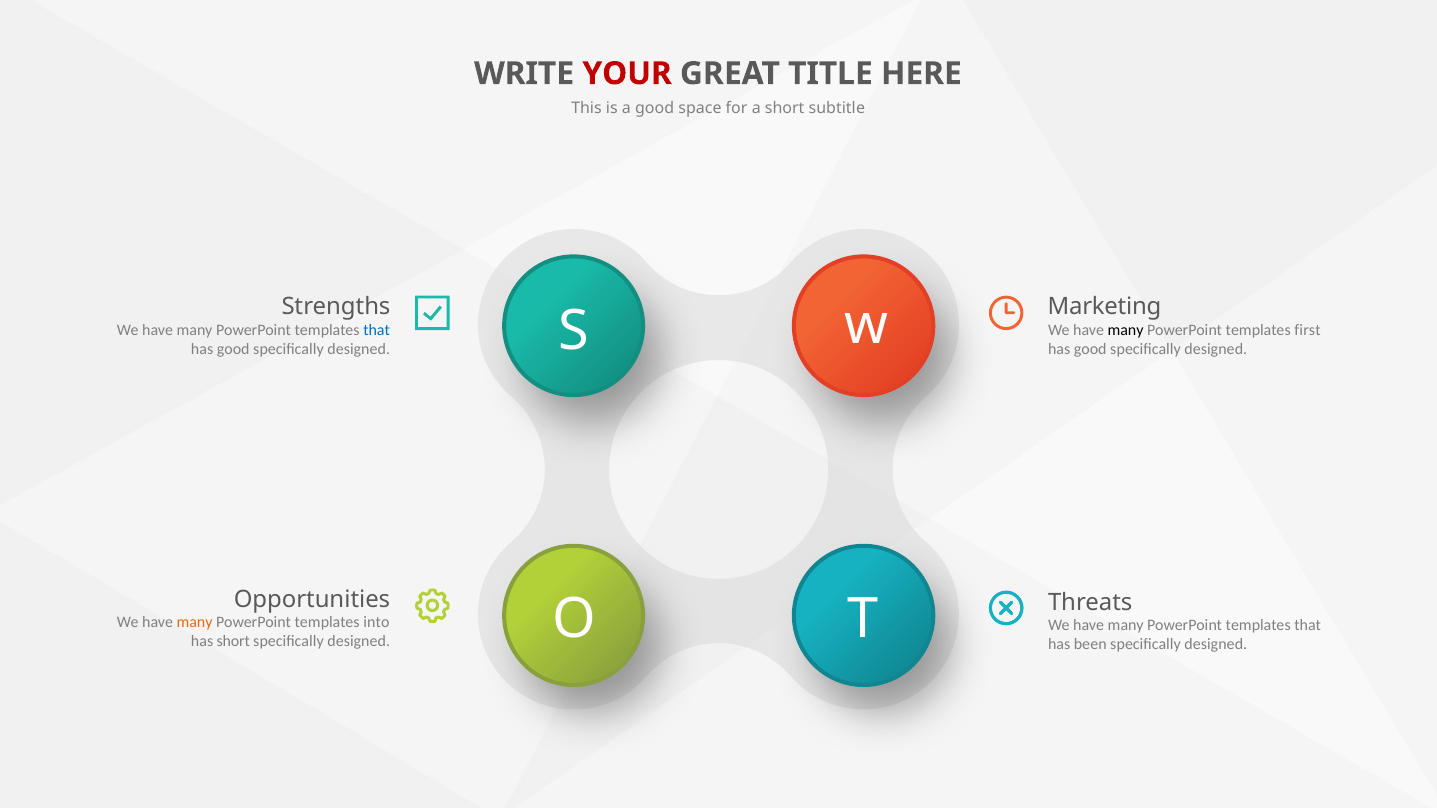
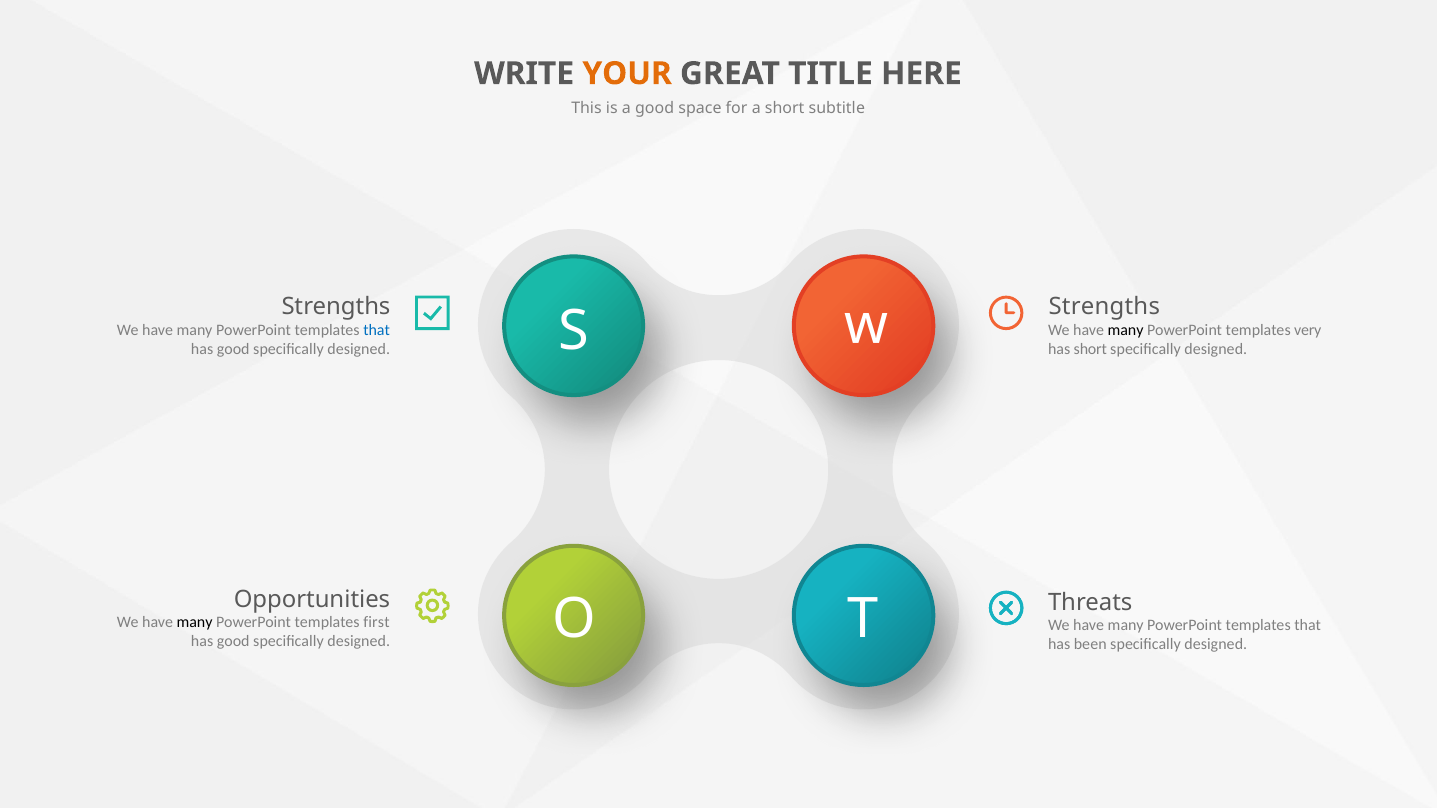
YOUR colour: red -> orange (627, 74)
Marketing: Marketing -> Strengths (1104, 307)
first: first -> very (1308, 330)
good: good -> short (1090, 349)
many colour: orange -> black (195, 623)
into: into -> first (377, 623)
short: short -> good (233, 642)
